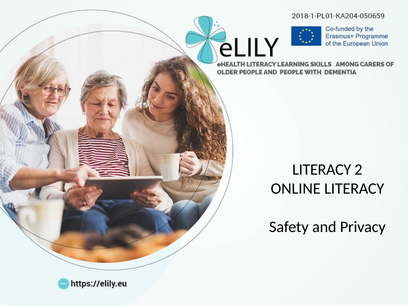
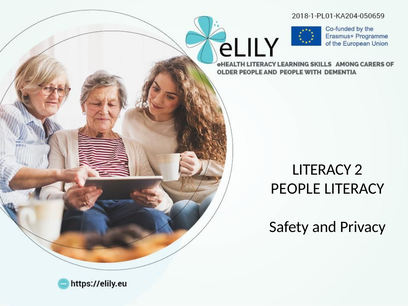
ONLINE: ONLINE -> PEOPLE (296, 189)
